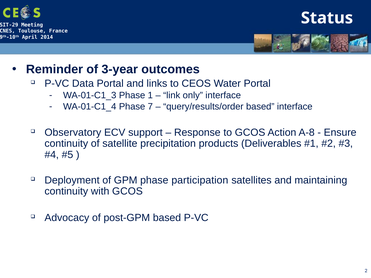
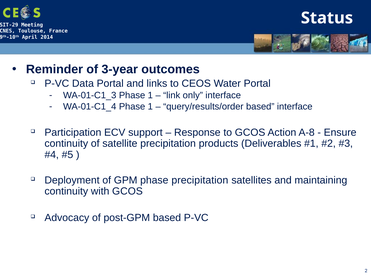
WA-01-C1_4 Phase 7: 7 -> 1 (150, 107)
Observatory: Observatory -> Participation (73, 132)
phase participation: participation -> precipitation (200, 180)
